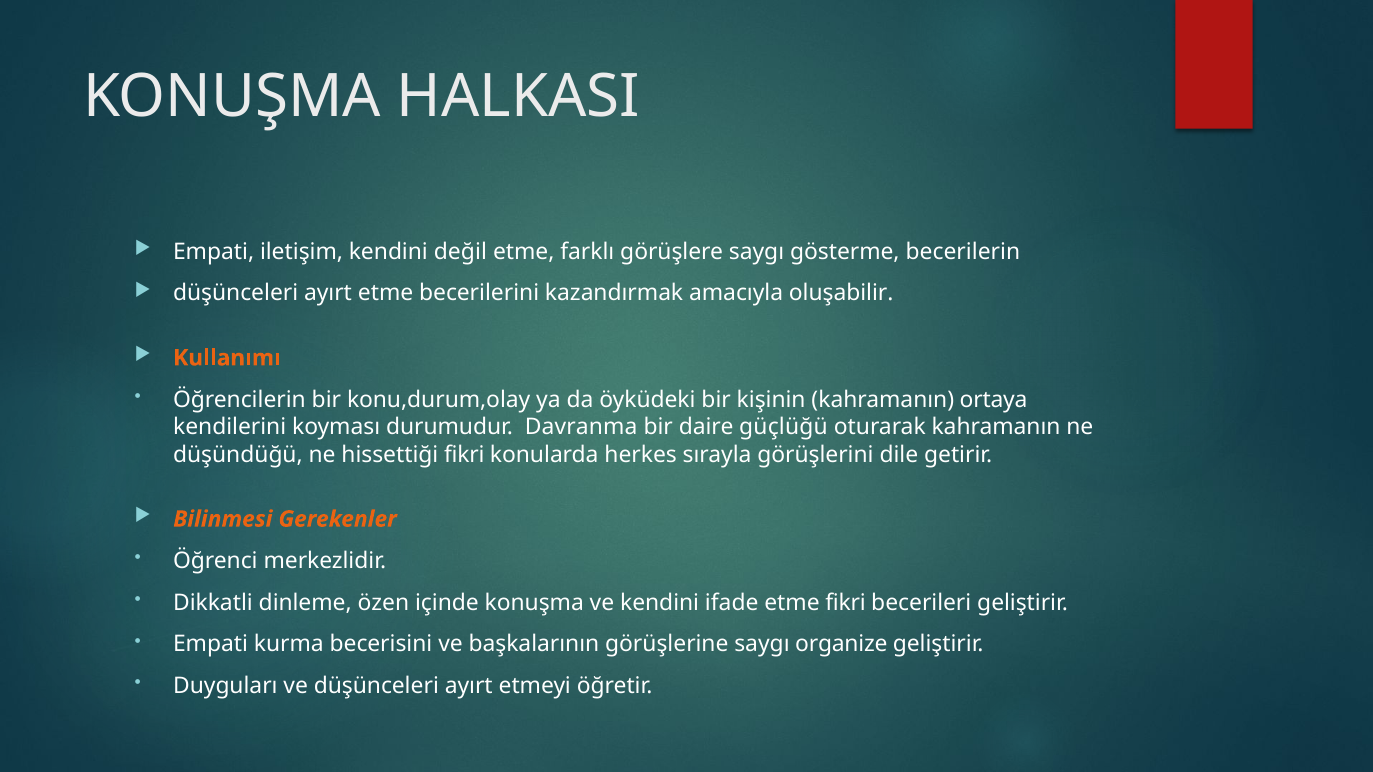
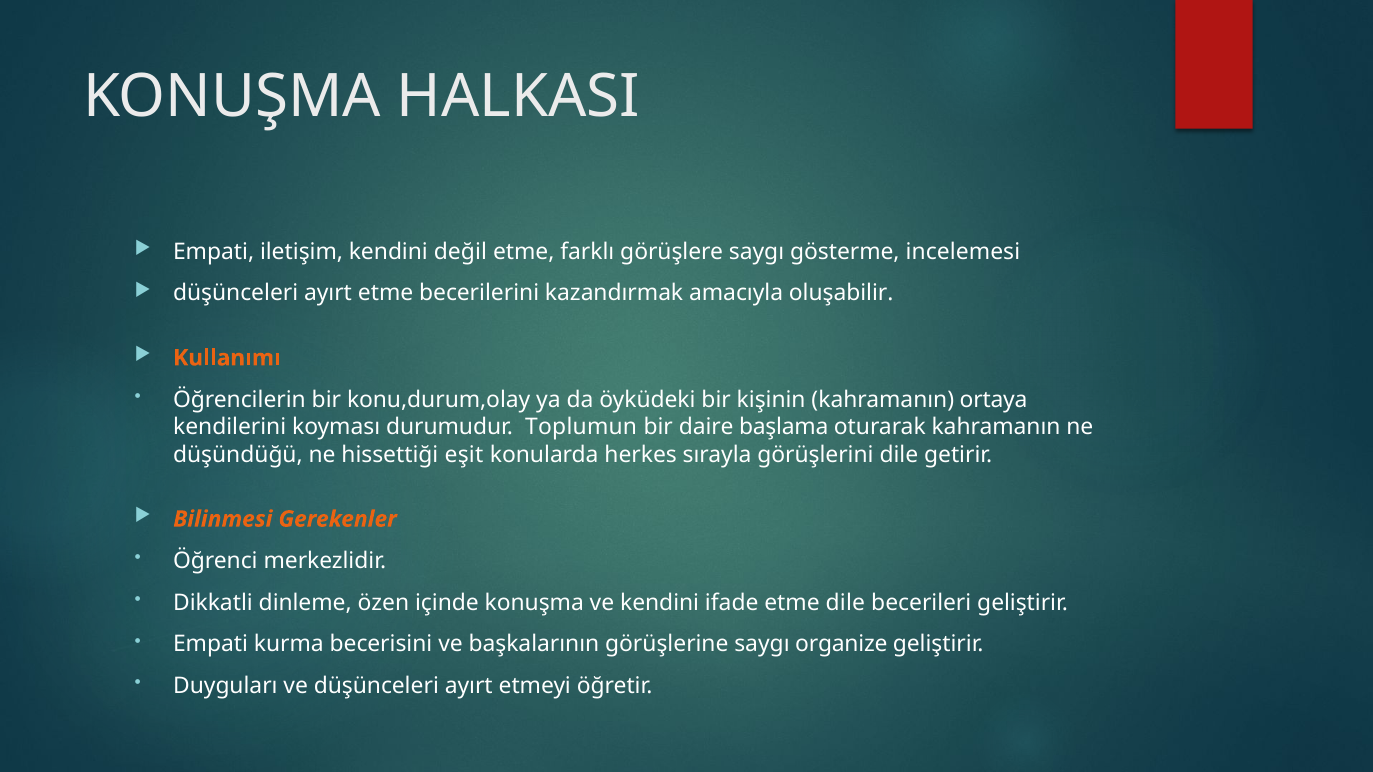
becerilerin: becerilerin -> incelemesi (963, 252)
Davranma: Davranma -> Toplumun (581, 427)
güçlüğü: güçlüğü -> başlama (784, 427)
hissettiği fikri: fikri -> eşit (464, 455)
etme fikri: fikri -> dile (845, 603)
